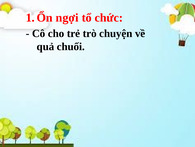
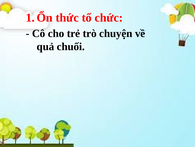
ngợi: ngợi -> thức (67, 18)
